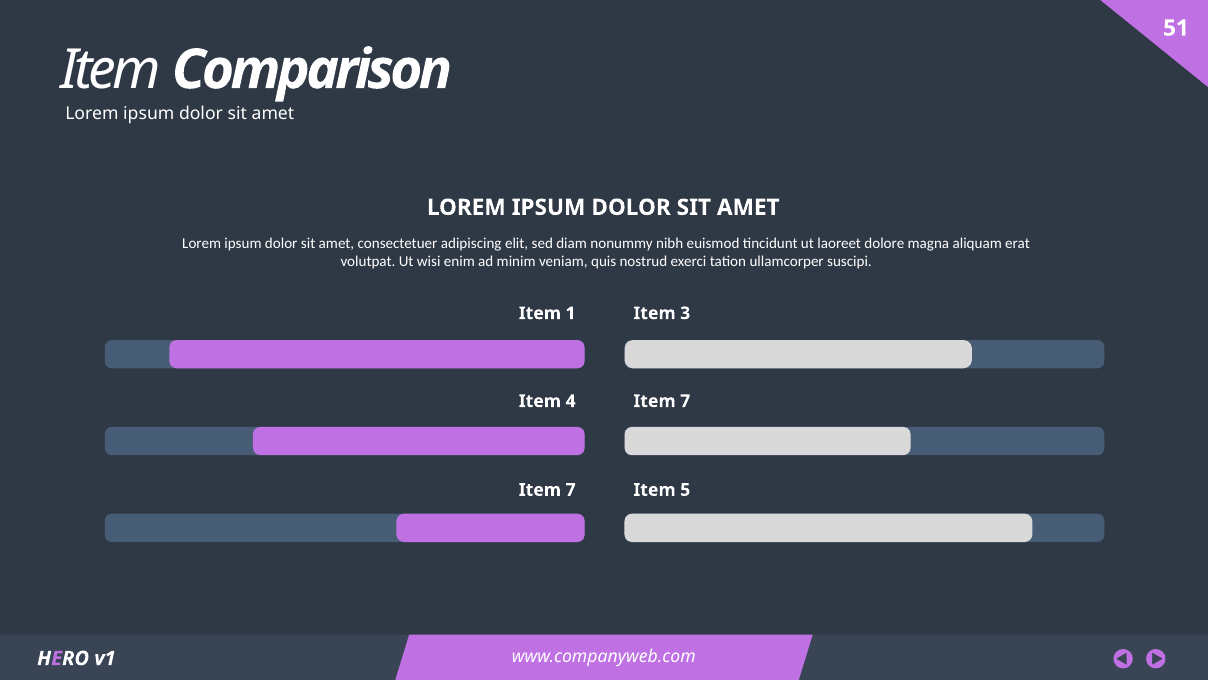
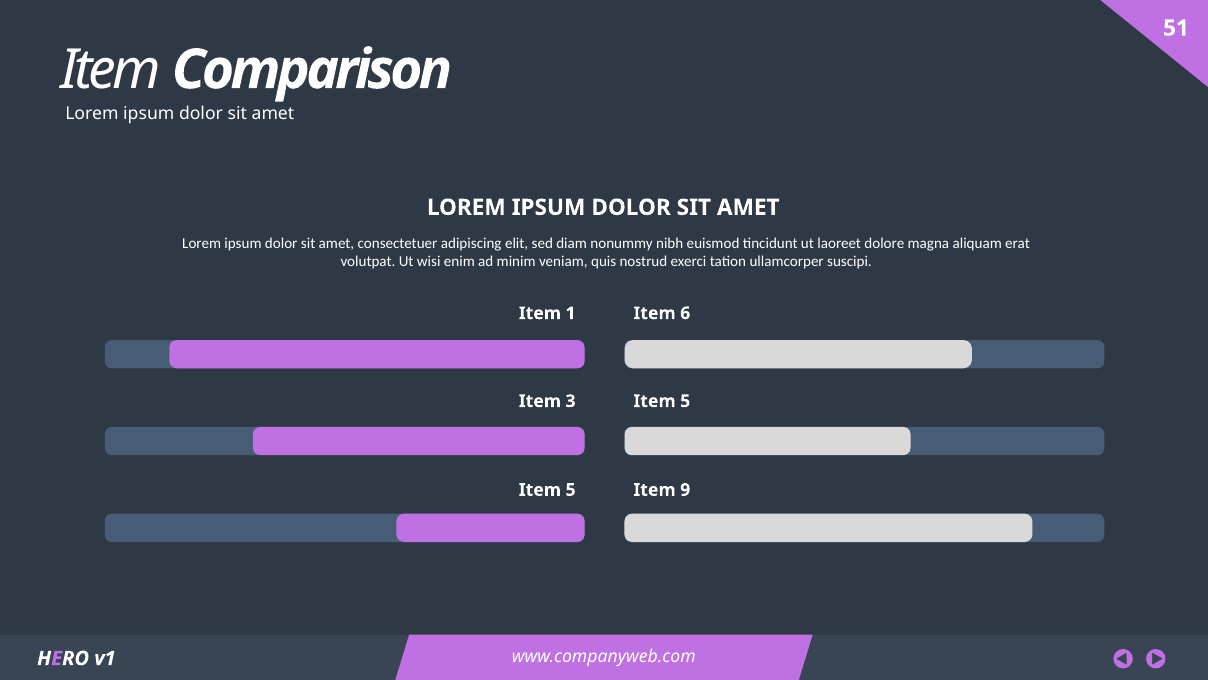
3: 3 -> 6 (685, 313)
4: 4 -> 3 (571, 401)
7: 7 -> 5 (685, 401)
7: 7 -> 5 (571, 490)
5: 5 -> 9 (685, 490)
